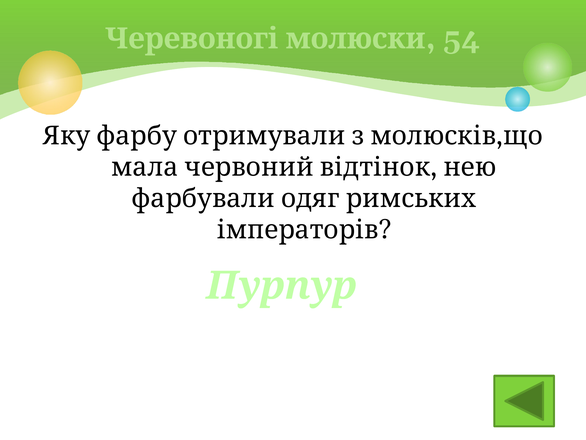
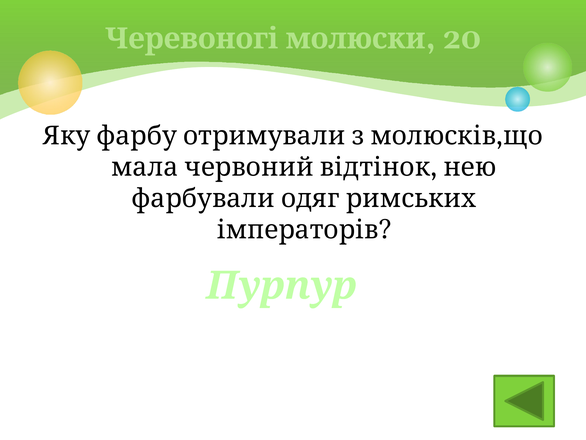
54: 54 -> 20 (462, 39)
